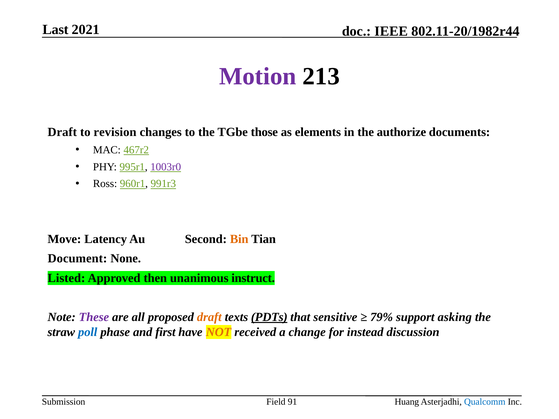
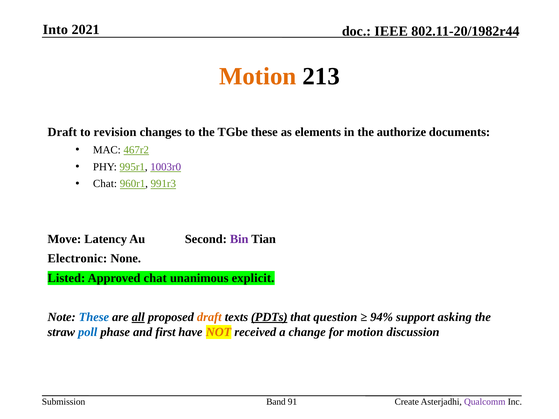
Last: Last -> Into (55, 30)
Motion colour: purple -> orange (258, 76)
TGbe those: those -> these (264, 132)
Ross: Ross -> Chat (105, 184)
Bin colour: orange -> purple (239, 239)
Document: Document -> Electronic (77, 259)
Approved then: then -> chat (155, 278)
instruct: instruct -> explicit (253, 278)
These colour: purple -> blue (94, 317)
all underline: none -> present (138, 317)
sensitive: sensitive -> question (335, 317)
79%: 79% -> 94% (382, 317)
for instead: instead -> motion (365, 332)
Field: Field -> Band (276, 402)
Huang: Huang -> Create (407, 402)
Qualcomm colour: blue -> purple (485, 402)
